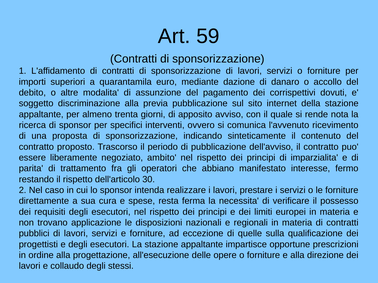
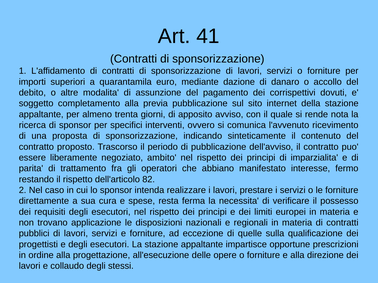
59: 59 -> 41 (208, 36)
discriminazione: discriminazione -> completamento (89, 104)
30: 30 -> 82 (149, 180)
